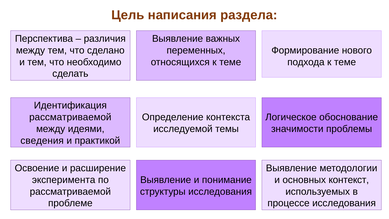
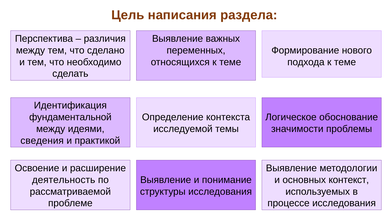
рассматриваемой: рассматриваемой -> фундаментальной (70, 117)
эксперимента: эксперимента -> деятельность (64, 180)
